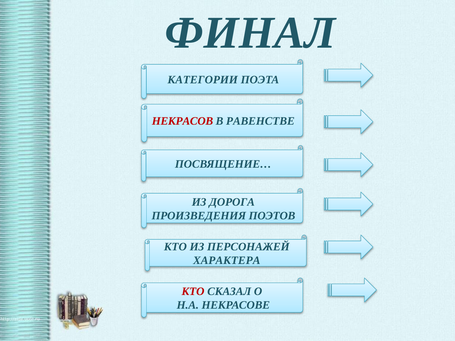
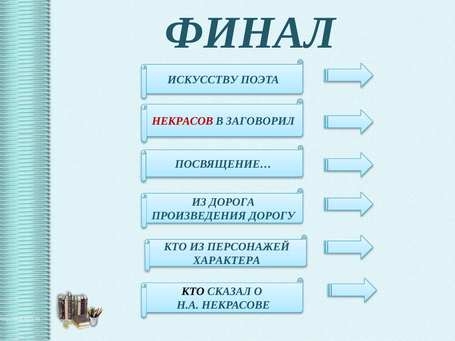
КАТЕГОРИИ: КАТЕГОРИИ -> ИСКУССТВУ (203, 80)
РАВЕНСТВЕ: РАВЕНСТВЕ -> ЗАГОВОРИЛ (260, 121)
ПОЭТОВ: ПОЭТОВ -> ДОРОГУ (272, 216)
КТО colour: red -> black (193, 292)
